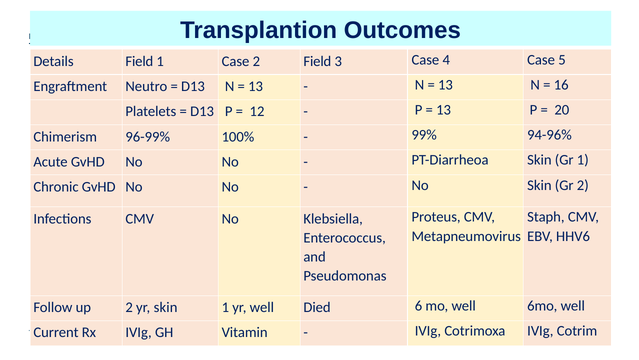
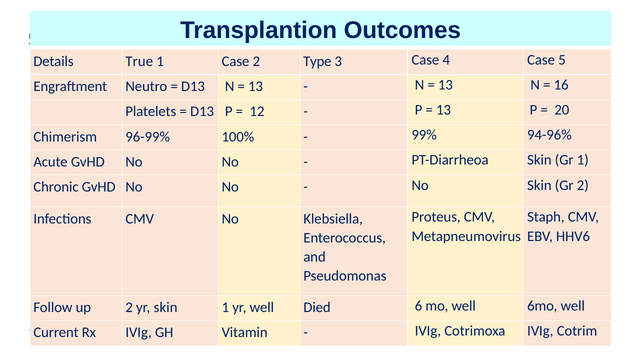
Details Field: Field -> True (139, 61)
2 Field: Field -> Type (317, 61)
